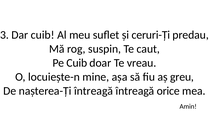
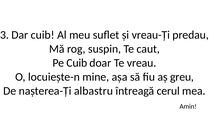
ceruri-Ți: ceruri-Ți -> vreau-Ți (151, 35)
nașterea-Ți întreagă: întreagă -> albastru (94, 91)
orice: orice -> cerul (168, 91)
